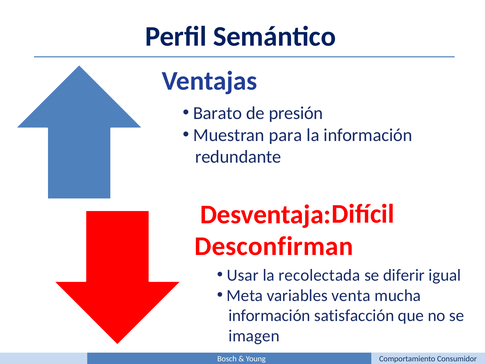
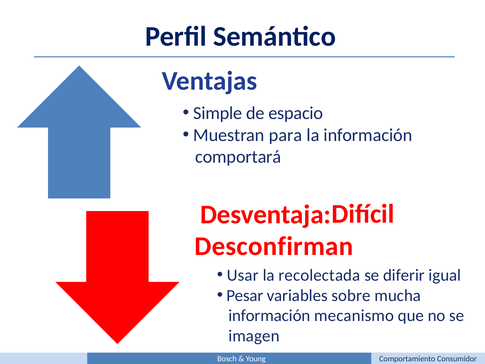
Barato: Barato -> Simple (218, 113)
presión: presión -> espacio (296, 113)
redundante: redundante -> comportará (238, 157)
Meta: Meta -> Pesar (245, 295)
venta: venta -> sobre (351, 295)
satisfacción: satisfacción -> mecanismo (354, 315)
